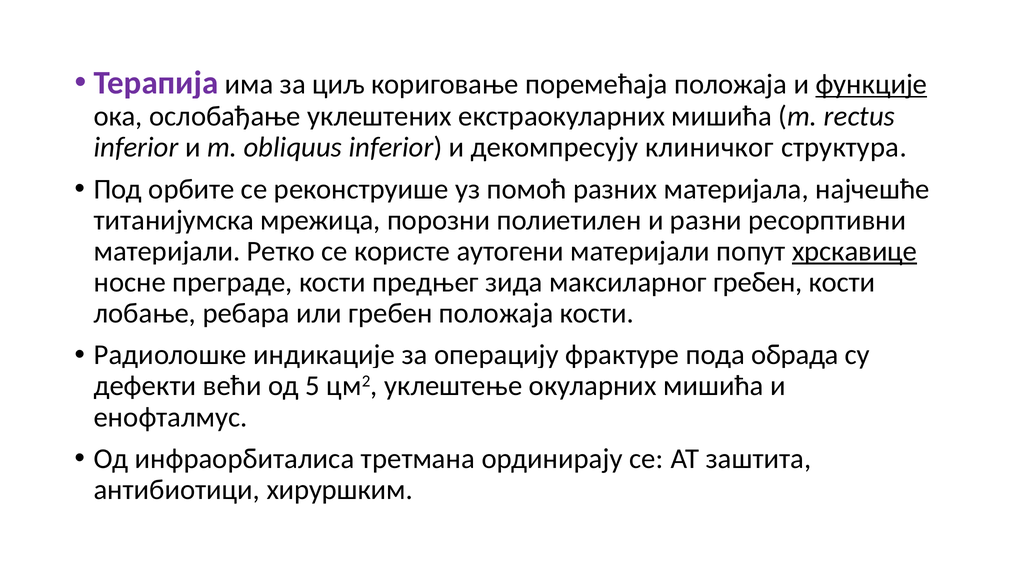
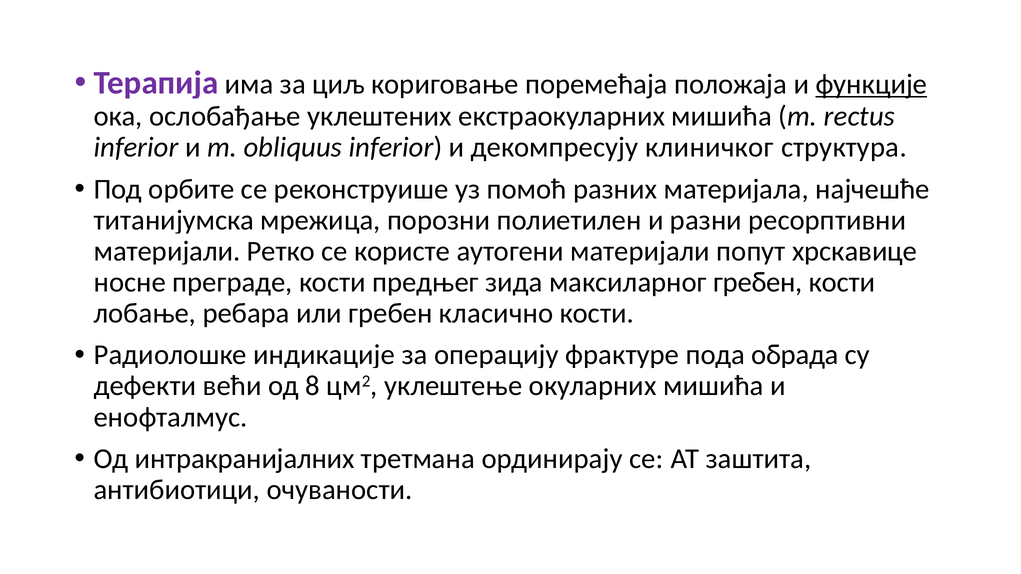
хрскавице underline: present -> none (855, 251)
гребен положаја: положаја -> класично (496, 313)
5: 5 -> 8 (313, 386)
инфраорбиталиса: инфраорбиталиса -> интракранијалних (245, 459)
хируршким: хируршким -> очуваности (340, 490)
